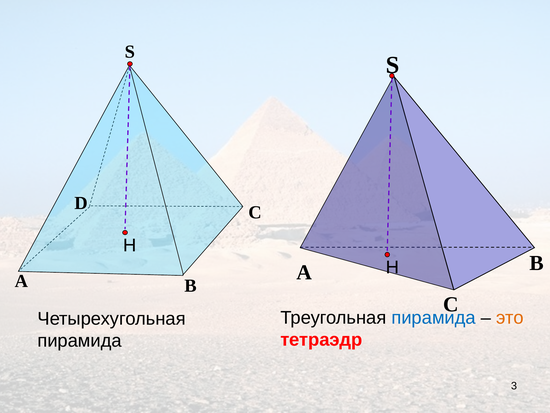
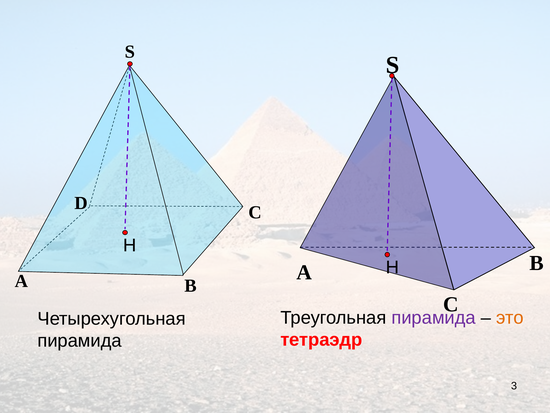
пирамида colour: blue -> purple (434, 317)
